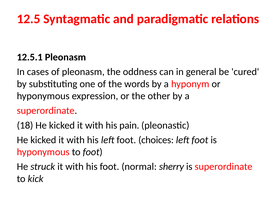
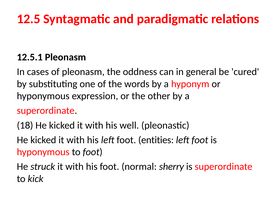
pain: pain -> well (129, 125)
choices: choices -> entities (156, 140)
